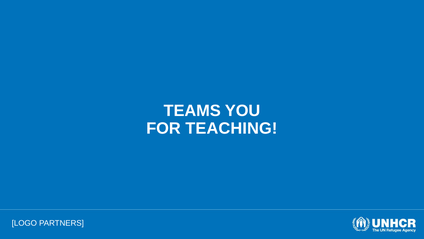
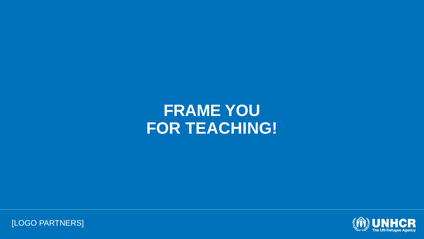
TEAMS: TEAMS -> FRAME (192, 111)
